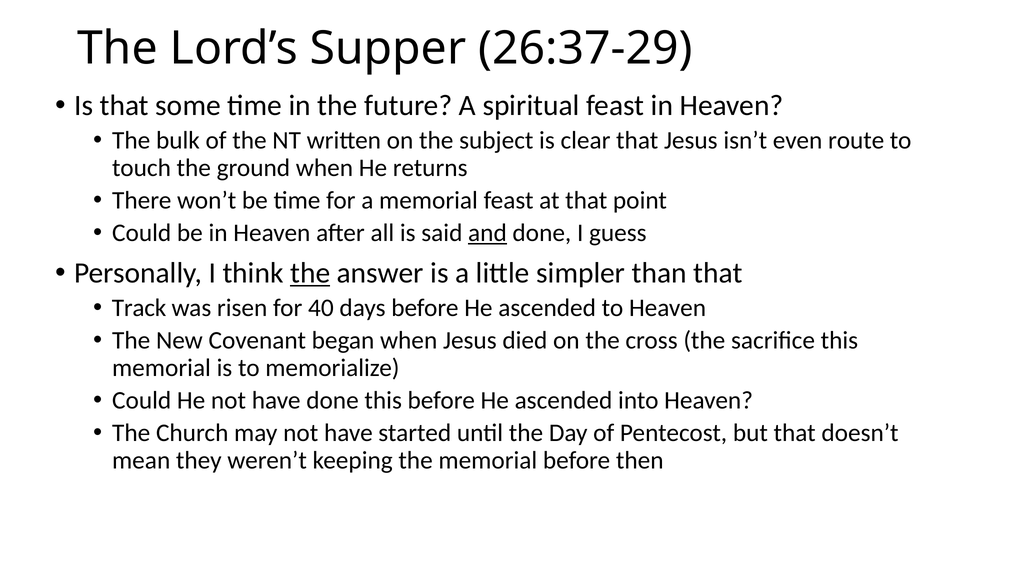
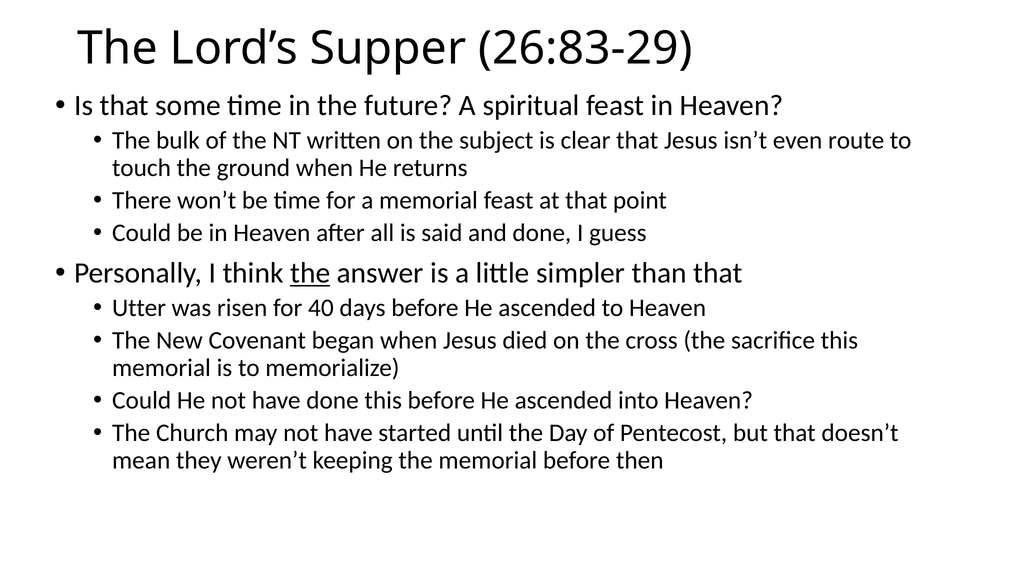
26:37-29: 26:37-29 -> 26:83-29 (586, 49)
and underline: present -> none (487, 233)
Track: Track -> Utter (139, 308)
